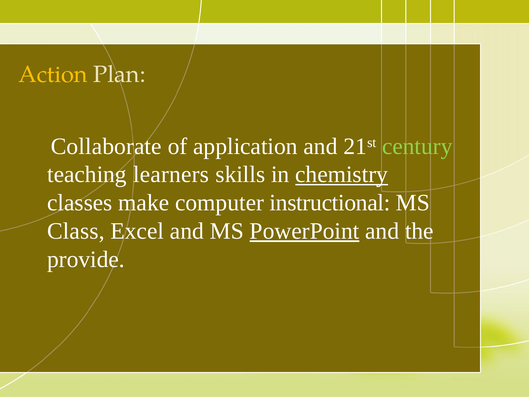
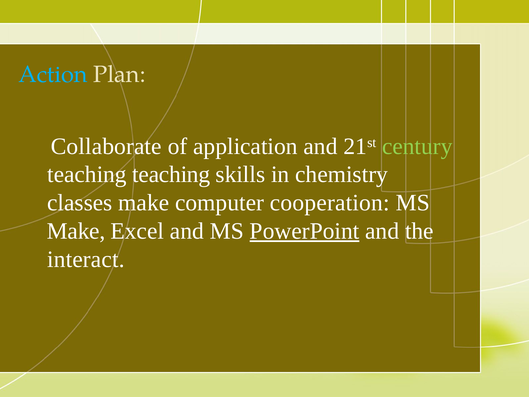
Action colour: yellow -> light blue (53, 74)
teaching learners: learners -> teaching (171, 174)
chemistry underline: present -> none (342, 174)
instructional: instructional -> cooperation (330, 203)
Class: Class -> Make (76, 231)
provide: provide -> interact (86, 259)
